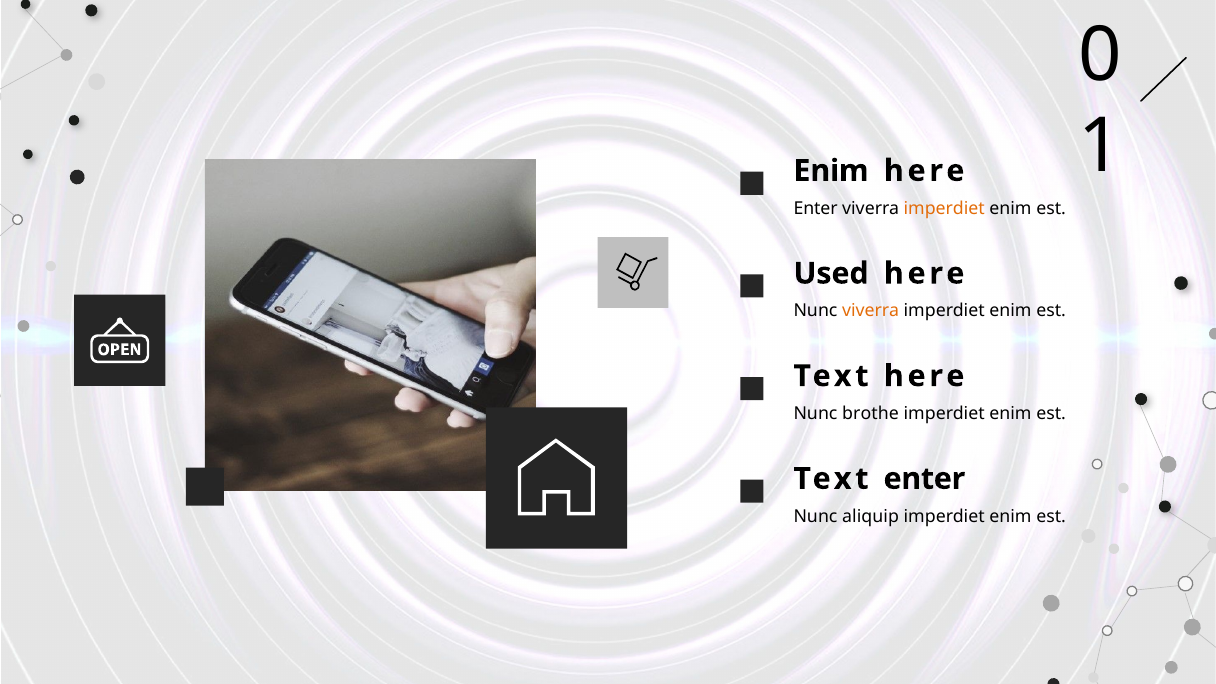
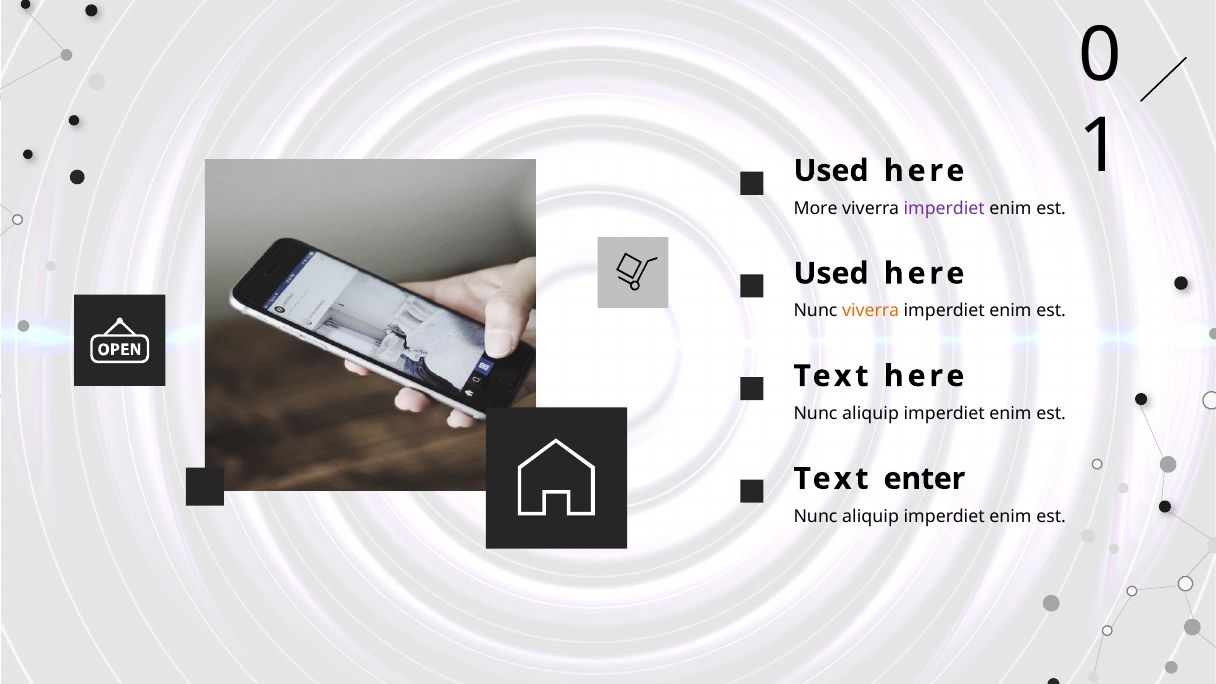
Enim: Enim -> Used (831, 171)
Enter: Enter -> More (816, 208)
imperdiet colour: orange -> purple (944, 208)
brothe: brothe -> aliquip (871, 414)
